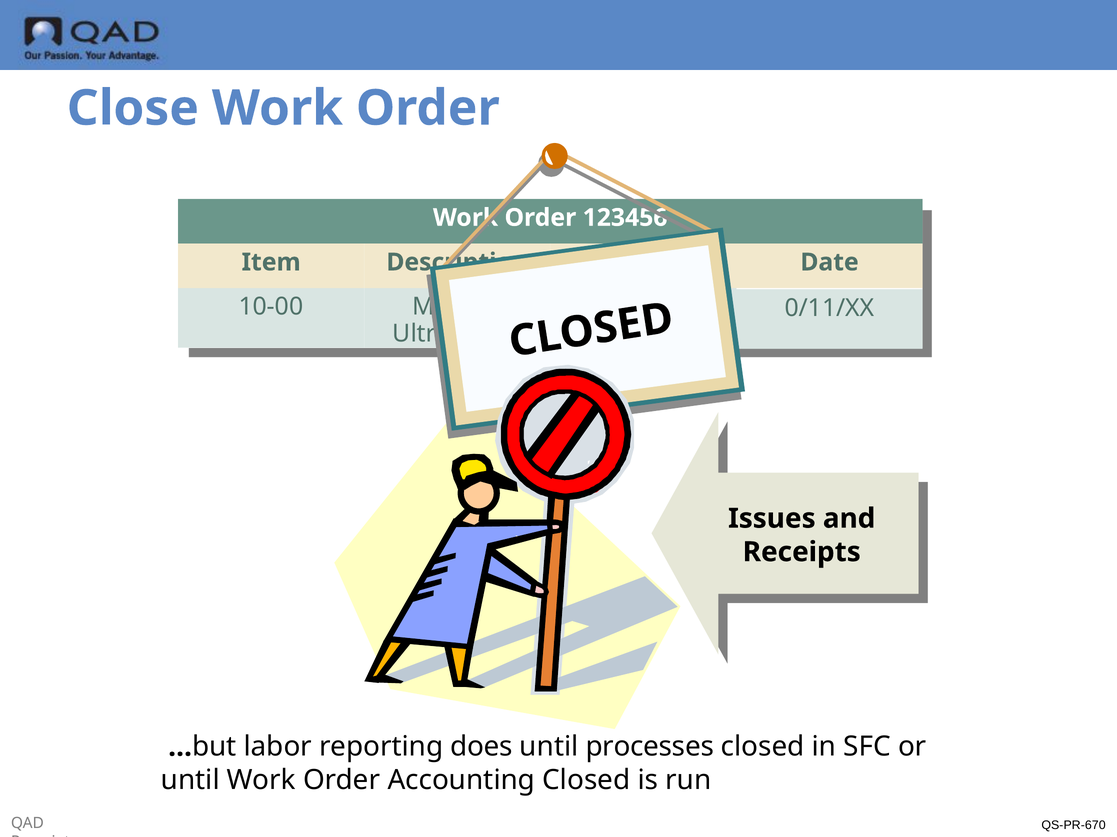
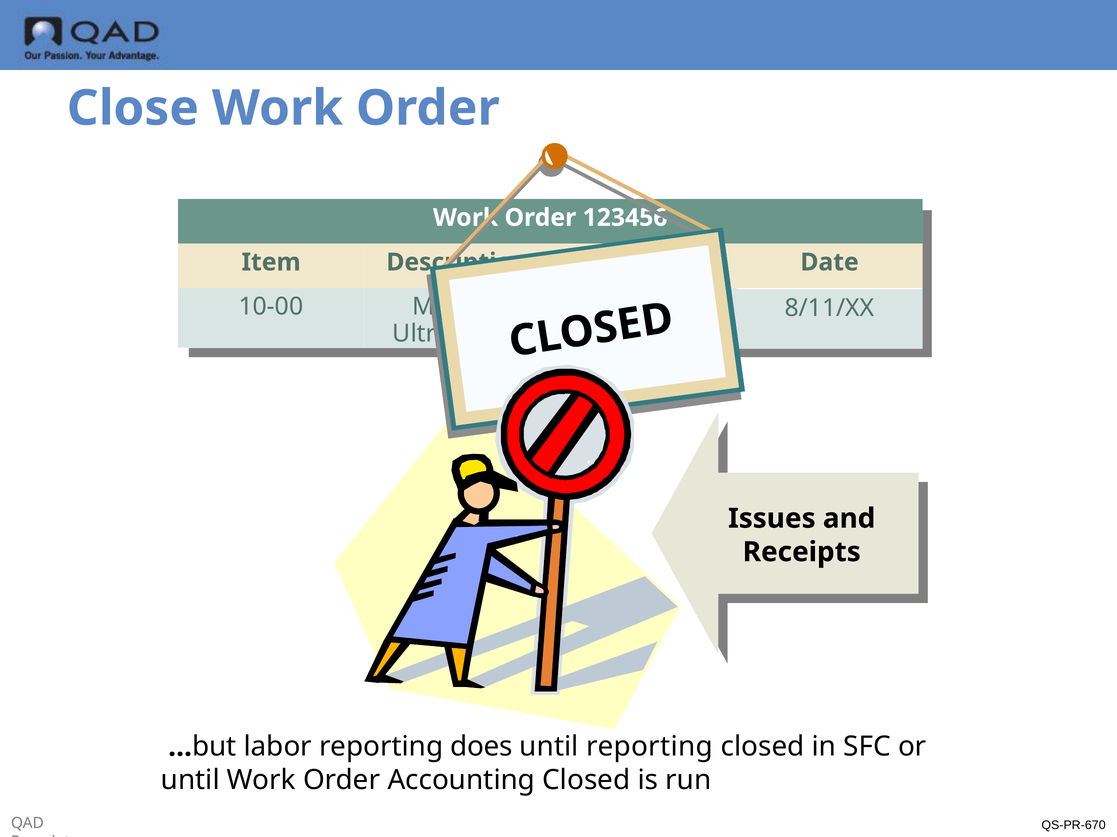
0/11/XX: 0/11/XX -> 8/11/XX (830, 308)
until processes: processes -> reporting (649, 747)
